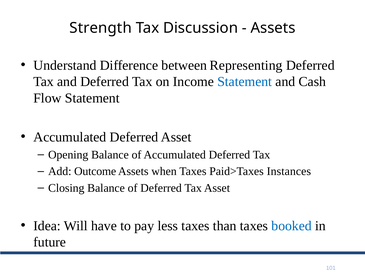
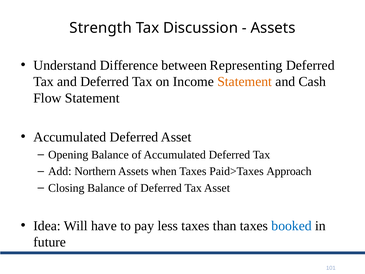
Statement colour: blue -> orange (245, 82)
Outcome: Outcome -> Northern (95, 171)
Instances: Instances -> Approach (289, 171)
